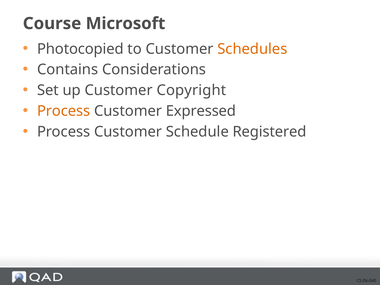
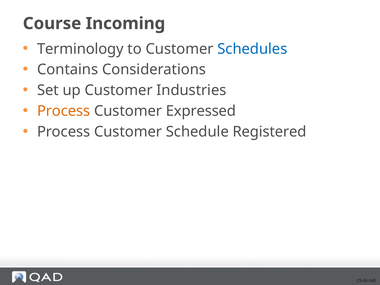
Microsoft: Microsoft -> Incoming (125, 23)
Photocopied: Photocopied -> Terminology (80, 49)
Schedules colour: orange -> blue (252, 49)
Copyright: Copyright -> Industries (191, 90)
